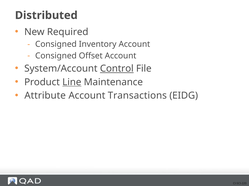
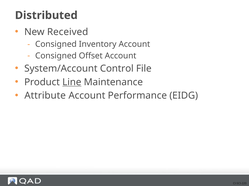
Required: Required -> Received (68, 32)
Control underline: present -> none (117, 69)
Transactions: Transactions -> Performance (137, 96)
